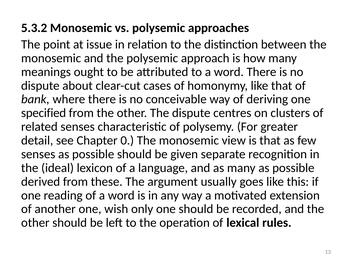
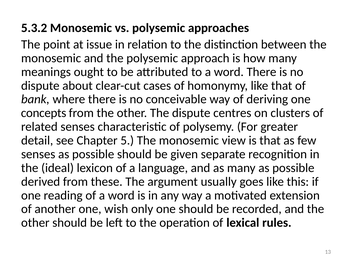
specified: specified -> concepts (44, 113)
0: 0 -> 5 (127, 140)
